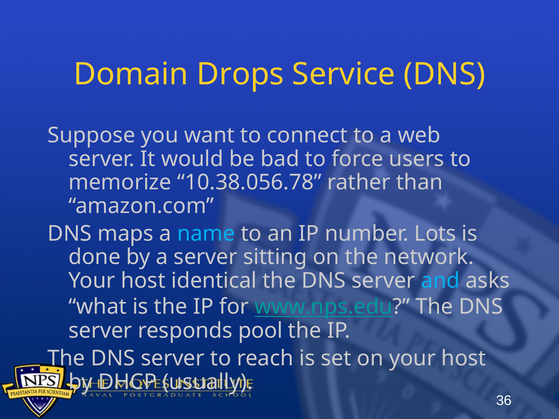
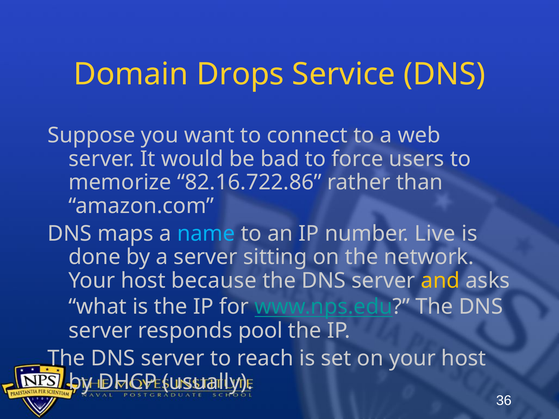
10.38.056.78: 10.38.056.78 -> 82.16.722.86 (249, 182)
Lots: Lots -> Live (435, 234)
identical: identical -> because (214, 281)
and colour: light blue -> yellow (440, 281)
